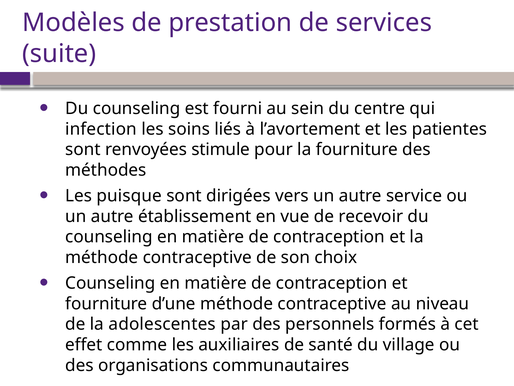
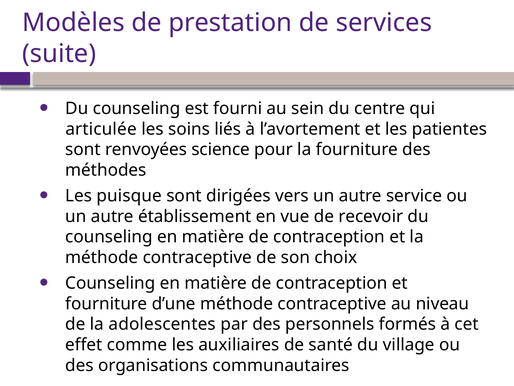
infection: infection -> articulée (101, 129)
stimule: stimule -> science (221, 149)
